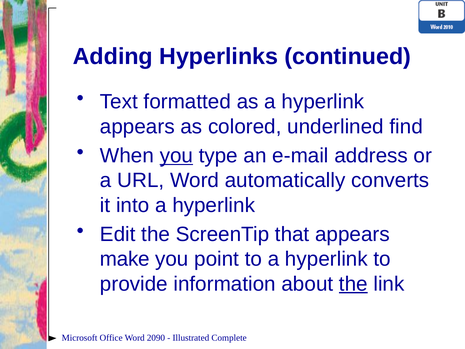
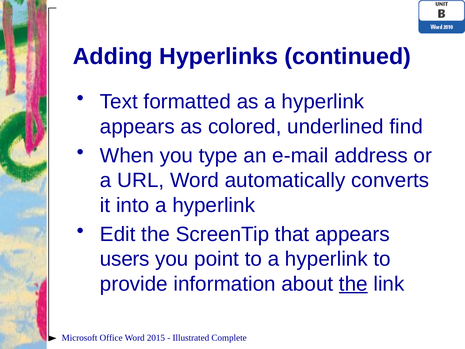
you underline: present -> none (176, 155)
make: make -> users (125, 259)
2090: 2090 -> 2015 (156, 338)
